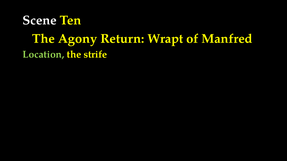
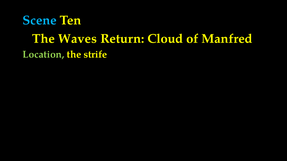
Scene colour: white -> light blue (40, 20)
Agony: Agony -> Waves (78, 39)
Wrapt: Wrapt -> Cloud (165, 39)
